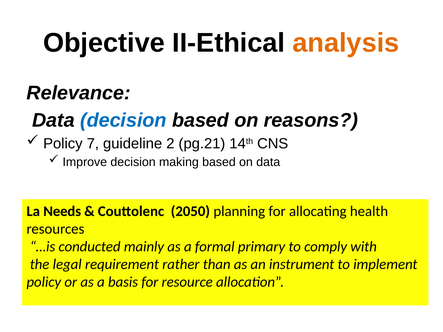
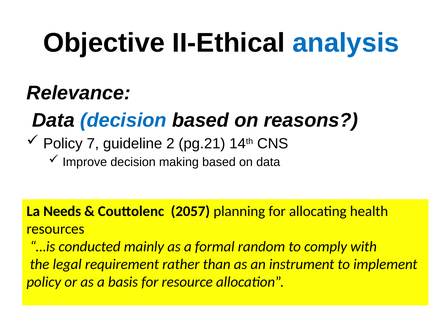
analysis colour: orange -> blue (346, 43)
2050: 2050 -> 2057 (190, 211)
primary: primary -> random (262, 247)
